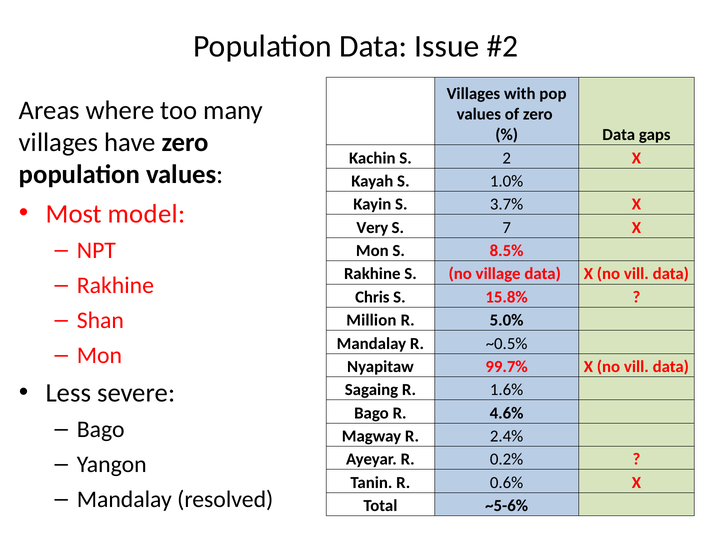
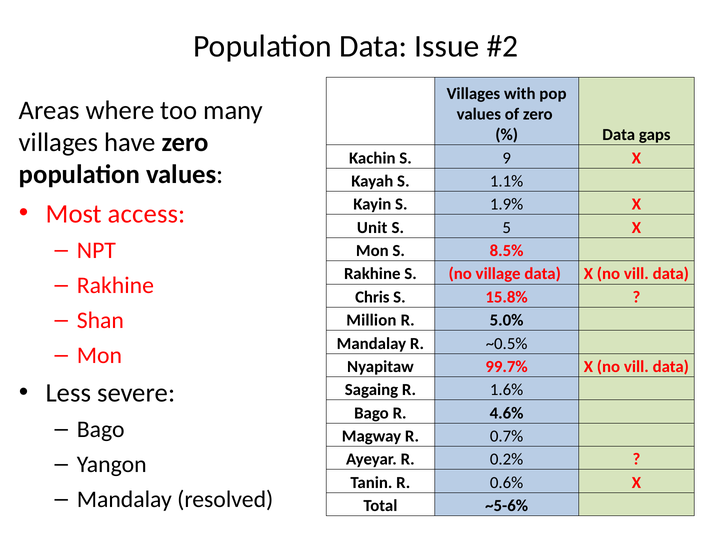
2: 2 -> 9 (507, 158)
1.0%: 1.0% -> 1.1% (507, 181)
3.7%: 3.7% -> 1.9% (507, 204)
model: model -> access (147, 214)
Very: Very -> Unit (372, 228)
7: 7 -> 5 (507, 228)
2.4%: 2.4% -> 0.7% (507, 436)
